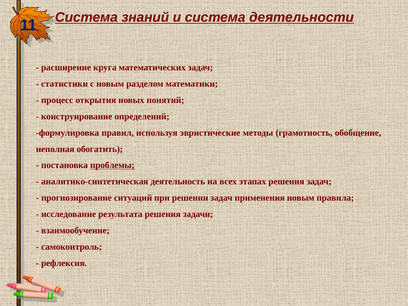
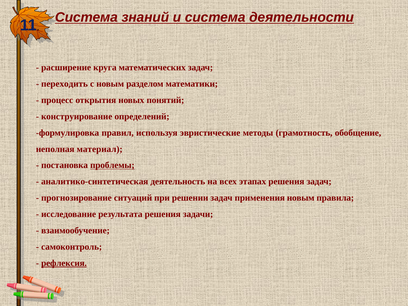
статистики: статистики -> переходить (65, 84)
обогатить: обогатить -> материал (100, 149)
рефлексия underline: none -> present (64, 263)
